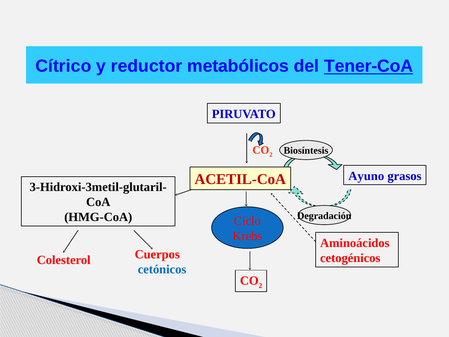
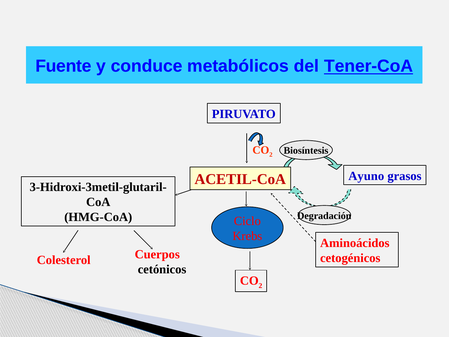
Cítrico: Cítrico -> Fuente (63, 66)
reductor: reductor -> conduce (147, 66)
cetónicos colour: blue -> black (162, 269)
